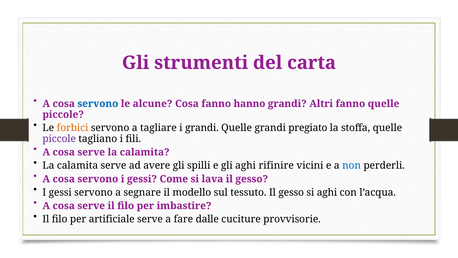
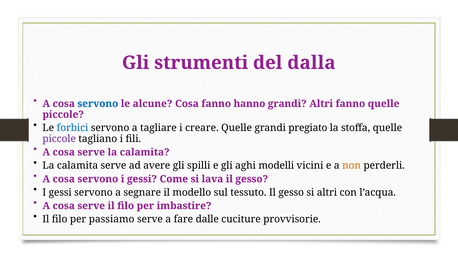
carta: carta -> dalla (311, 63)
forbici colour: orange -> blue (72, 128)
i grandi: grandi -> creare (202, 128)
rifinire: rifinire -> modelli (276, 165)
non colour: blue -> orange (352, 165)
si aghi: aghi -> altri (327, 192)
artificiale: artificiale -> passiamo (112, 219)
